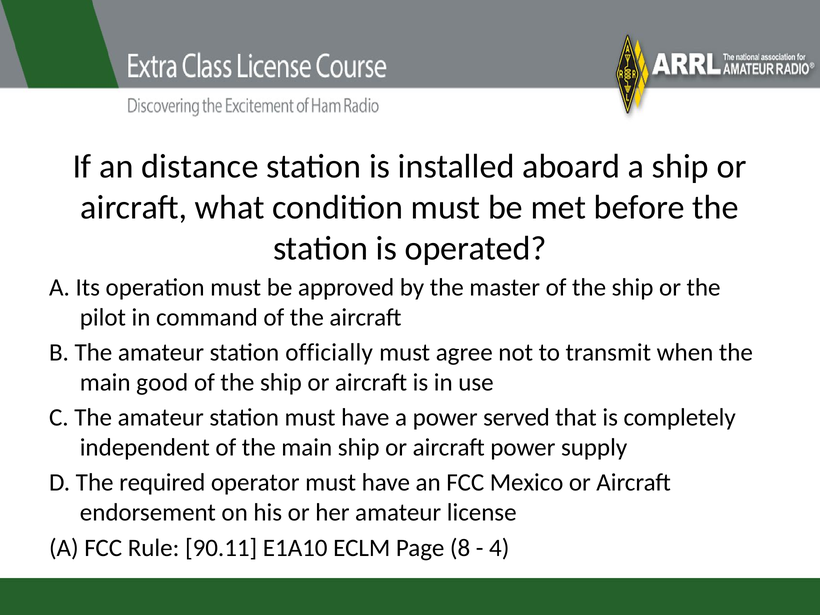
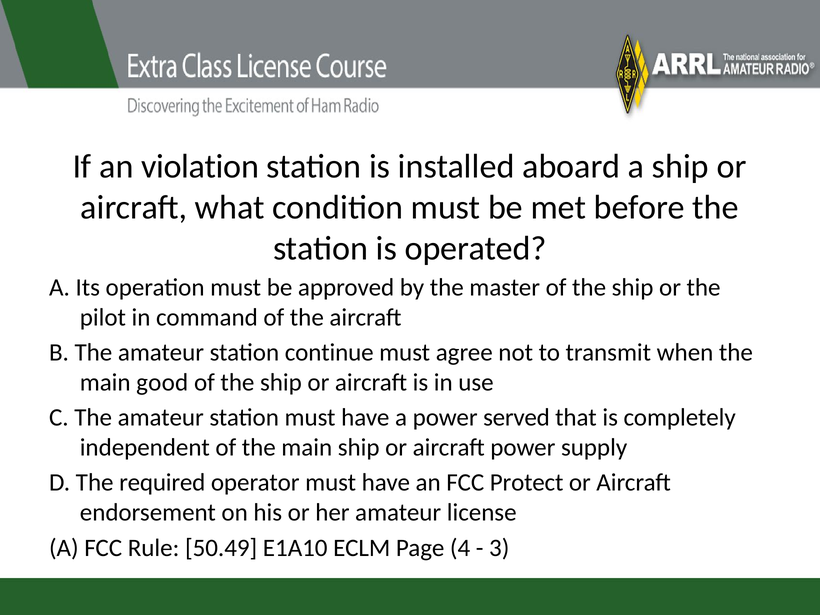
distance: distance -> violation (200, 166)
officially: officially -> continue (329, 352)
Mexico: Mexico -> Protect (527, 483)
90.11: 90.11 -> 50.49 (221, 548)
8: 8 -> 4 (460, 548)
4: 4 -> 3 (499, 548)
